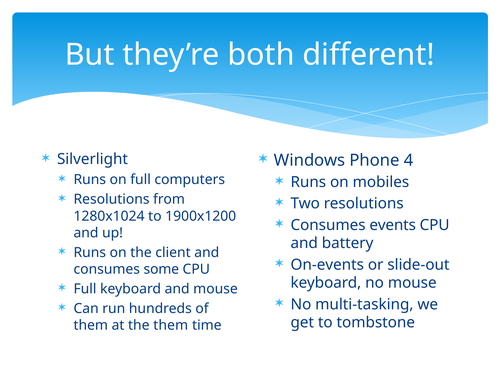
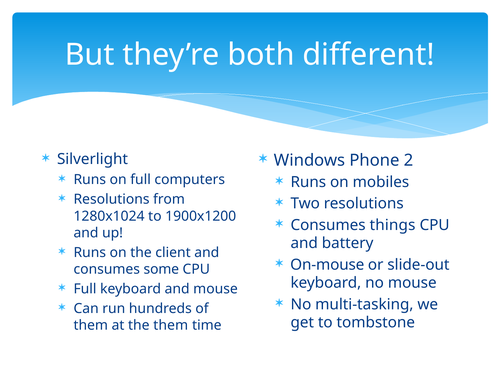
4: 4 -> 2 (409, 160)
events: events -> things (393, 225)
On-events: On-events -> On-mouse (327, 265)
